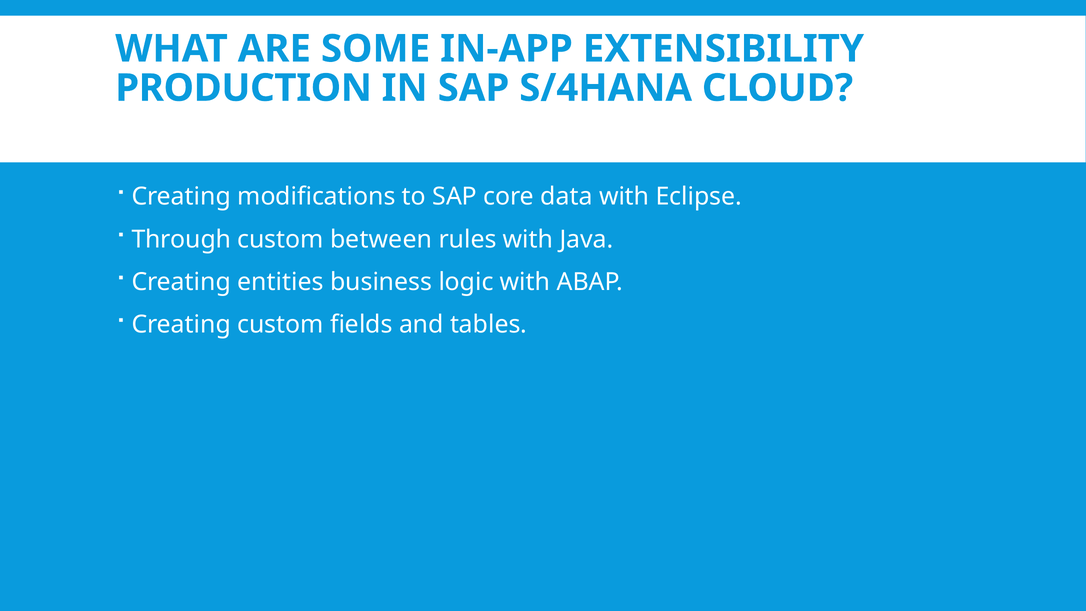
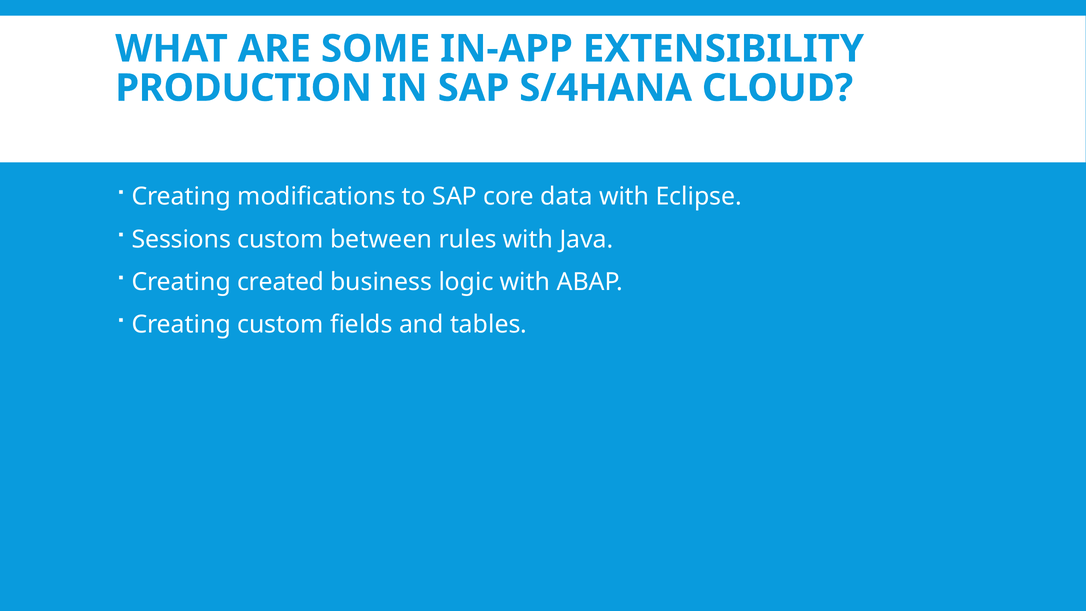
Through: Through -> Sessions (181, 239)
entities: entities -> created (281, 282)
